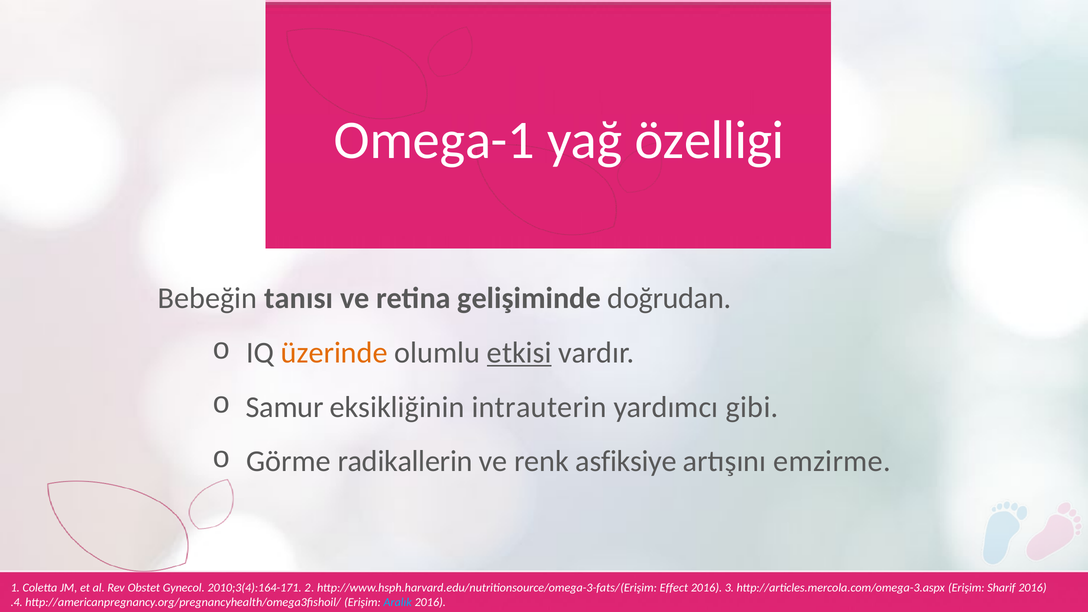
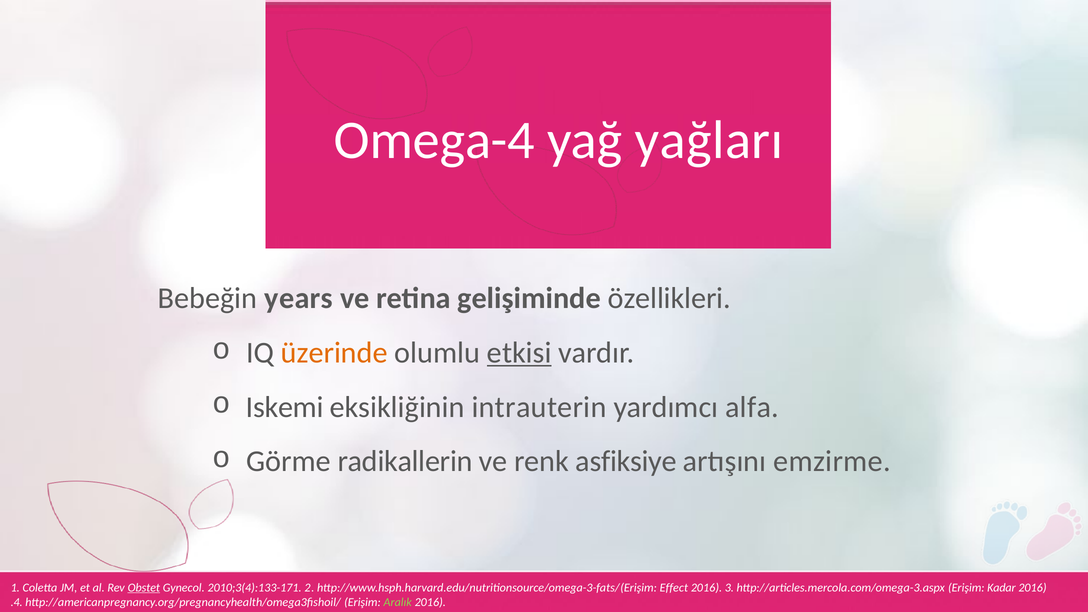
Omega-1: Omega-1 -> Omega-4 (434, 140)
özelligi: özelligi -> yağları (709, 140)
tanısı: tanısı -> years (299, 298)
doğrudan: doğrudan -> özellikleri (669, 298)
Samur: Samur -> Iskemi (285, 407)
gibi: gibi -> alfa (752, 407)
Obstet underline: none -> present (144, 588)
2010;3(4):164-171: 2010;3(4):164-171 -> 2010;3(4):133-171 (255, 588)
Sharif: Sharif -> Kadar (1001, 588)
Aralık colour: light blue -> light green (398, 602)
